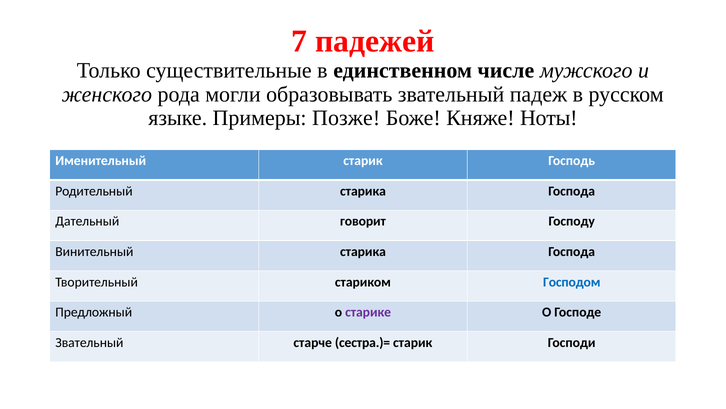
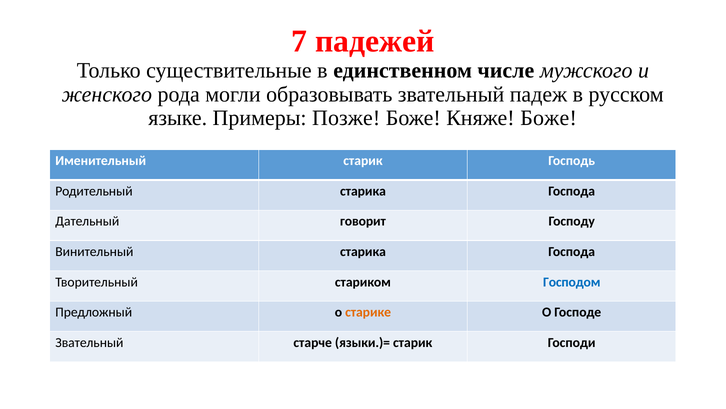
Княже Ноты: Ноты -> Боже (549, 118)
старике colour: purple -> orange (368, 312)
сестра.)=: сестра.)= -> языки.)= (363, 342)
